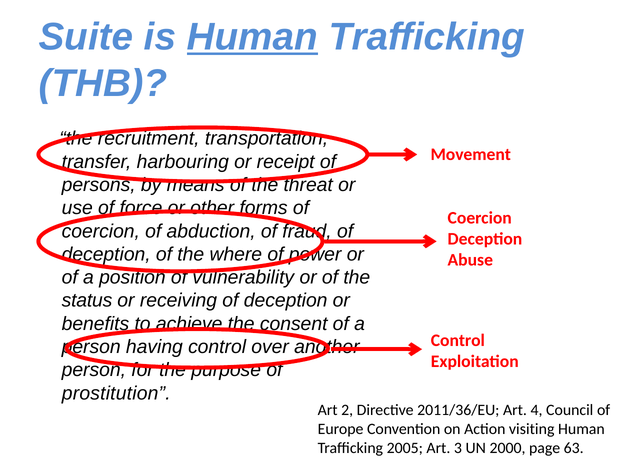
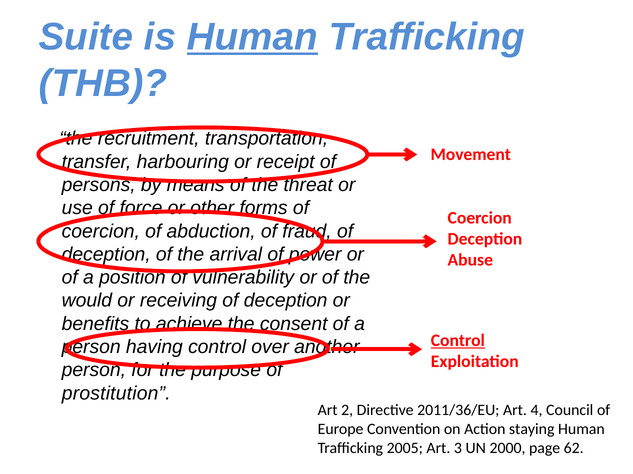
where: where -> arrival (236, 255)
status: status -> would (87, 301)
Control underline: none -> present (458, 341)
visiting: visiting -> staying (532, 430)
63: 63 -> 62 (574, 449)
